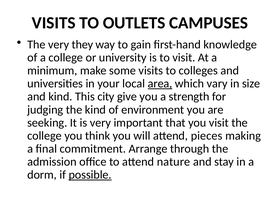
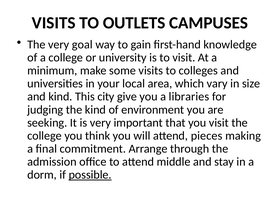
they: they -> goal (82, 44)
area underline: present -> none (160, 84)
strength: strength -> libraries (189, 97)
nature: nature -> middle (174, 162)
